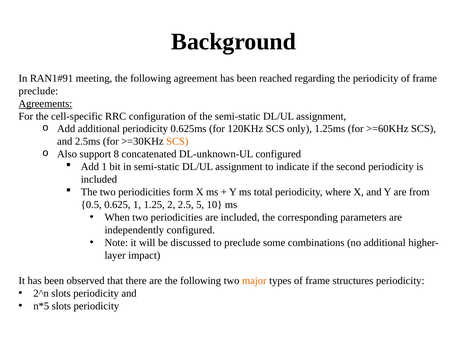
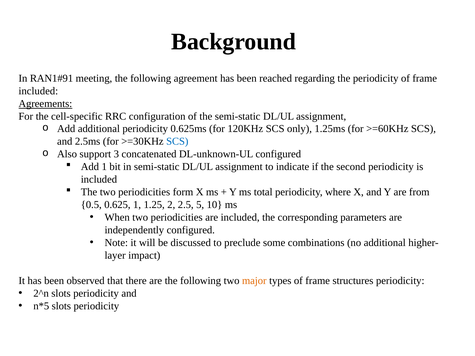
preclude: preclude -> included (38, 91)
SCS colour: orange -> blue (177, 142)
8: 8 -> 3 (116, 154)
